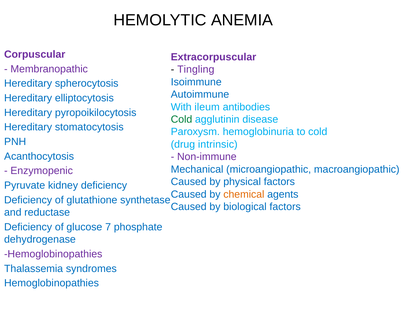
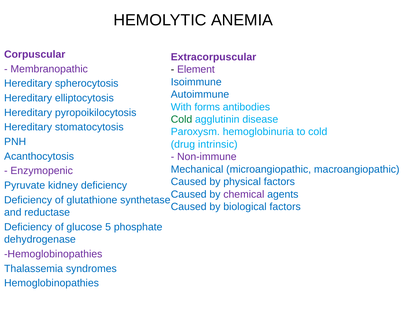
Tingling: Tingling -> Element (196, 69)
ileum: ileum -> forms (207, 107)
chemical colour: orange -> purple (244, 194)
7: 7 -> 5 (108, 227)
